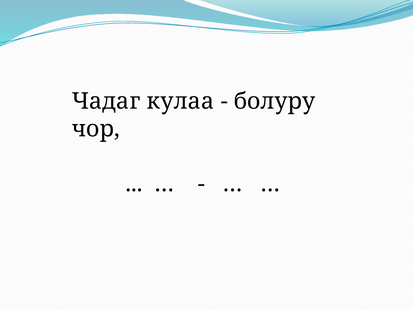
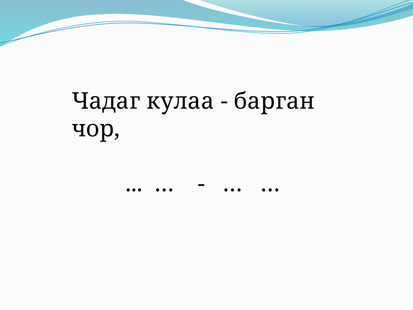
болуру: болуру -> барган (274, 101)
